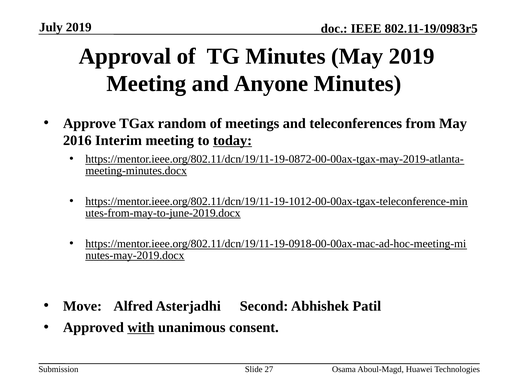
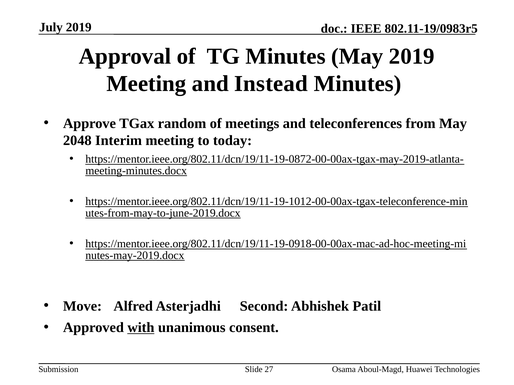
Anyone: Anyone -> Instead (271, 84)
2016: 2016 -> 2048 (77, 141)
today underline: present -> none (232, 141)
